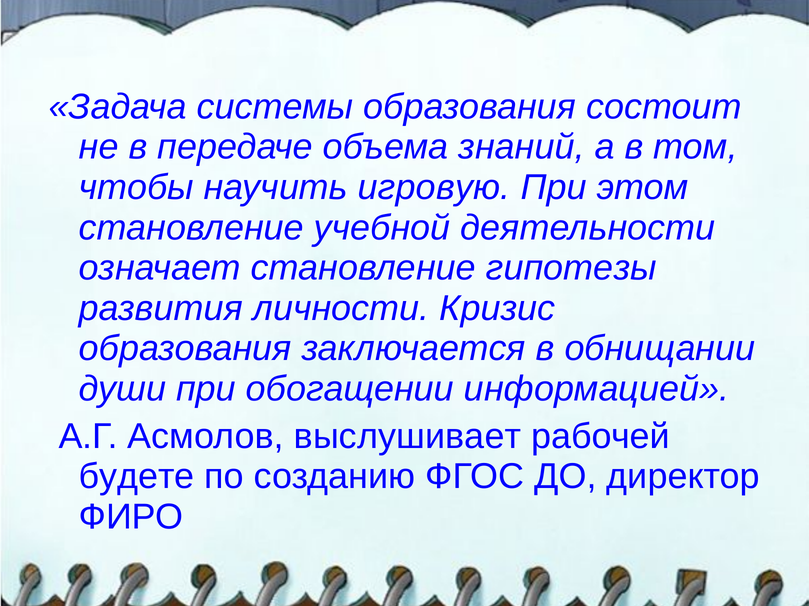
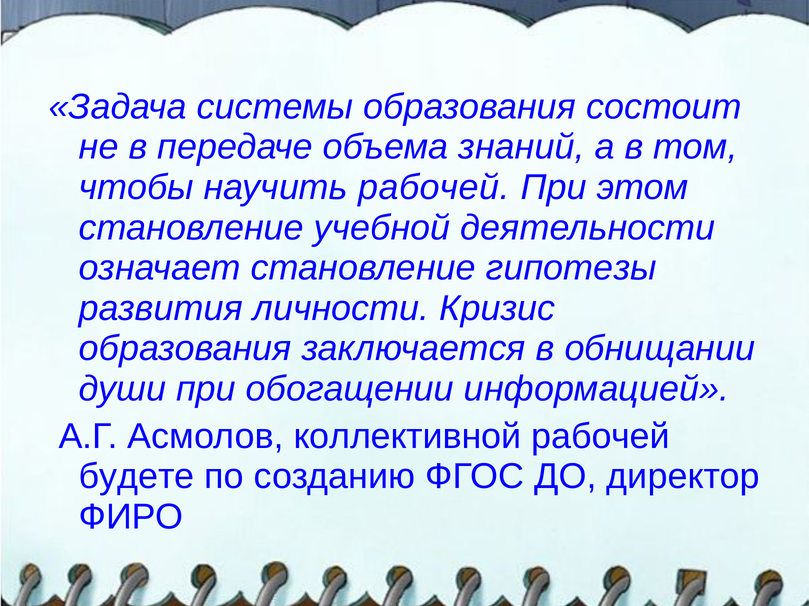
научить игровую: игровую -> рабочей (434, 188)
выслушивает: выслушивает -> коллективной (408, 437)
